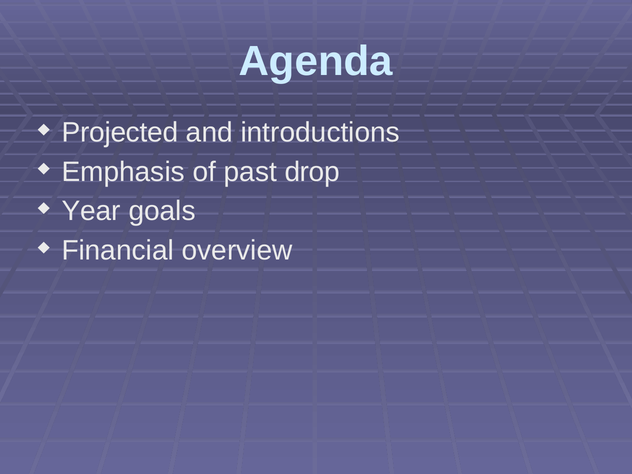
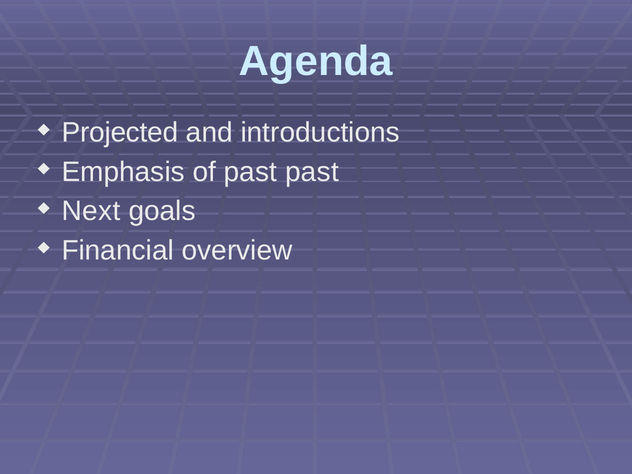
past drop: drop -> past (312, 172)
Year: Year -> Next (91, 211)
